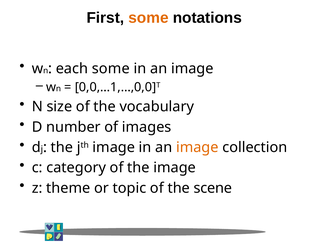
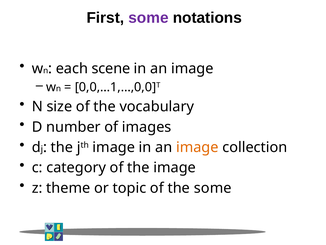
some colour: orange -> purple (148, 18)
each some: some -> scene (111, 68)
the scene: scene -> some (213, 188)
